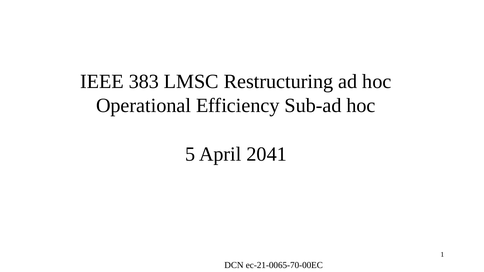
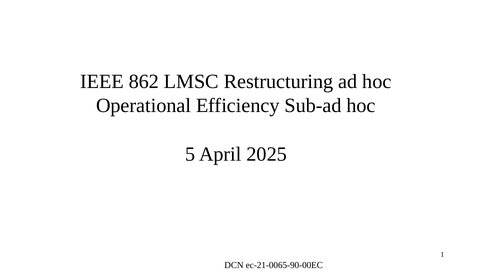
383: 383 -> 862 (144, 82)
2041: 2041 -> 2025 (267, 154)
ec-21-0065-70-00EC: ec-21-0065-70-00EC -> ec-21-0065-90-00EC (284, 265)
